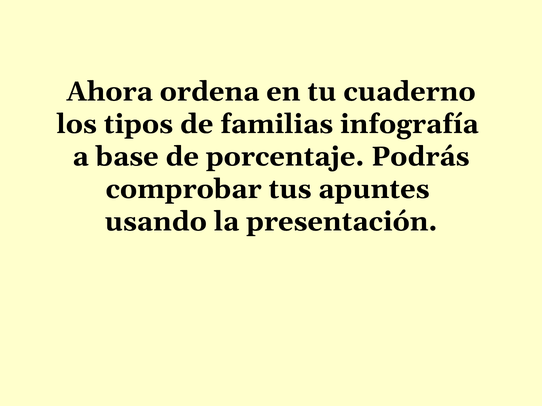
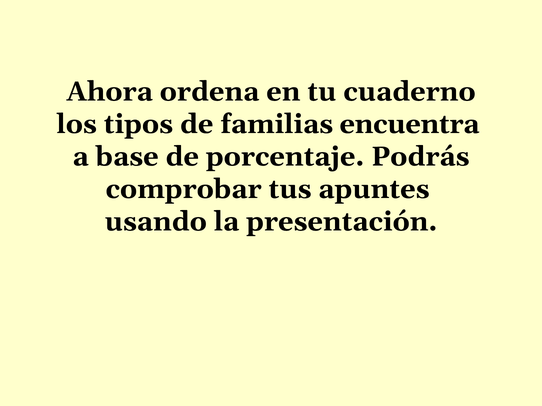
infografía: infografía -> encuentra (409, 124)
